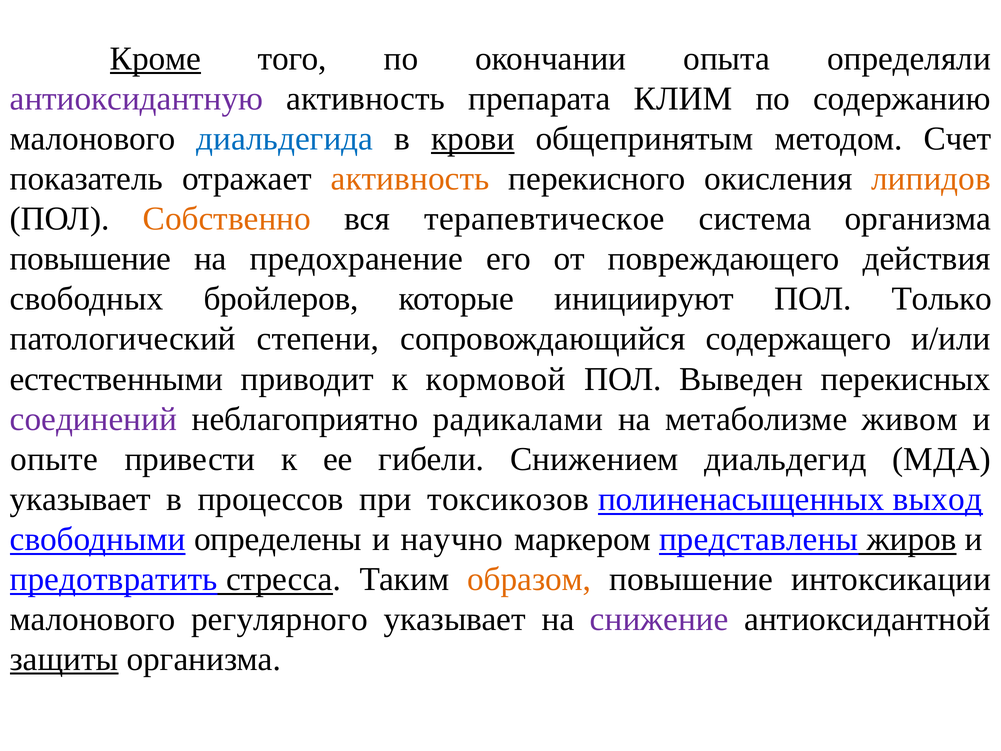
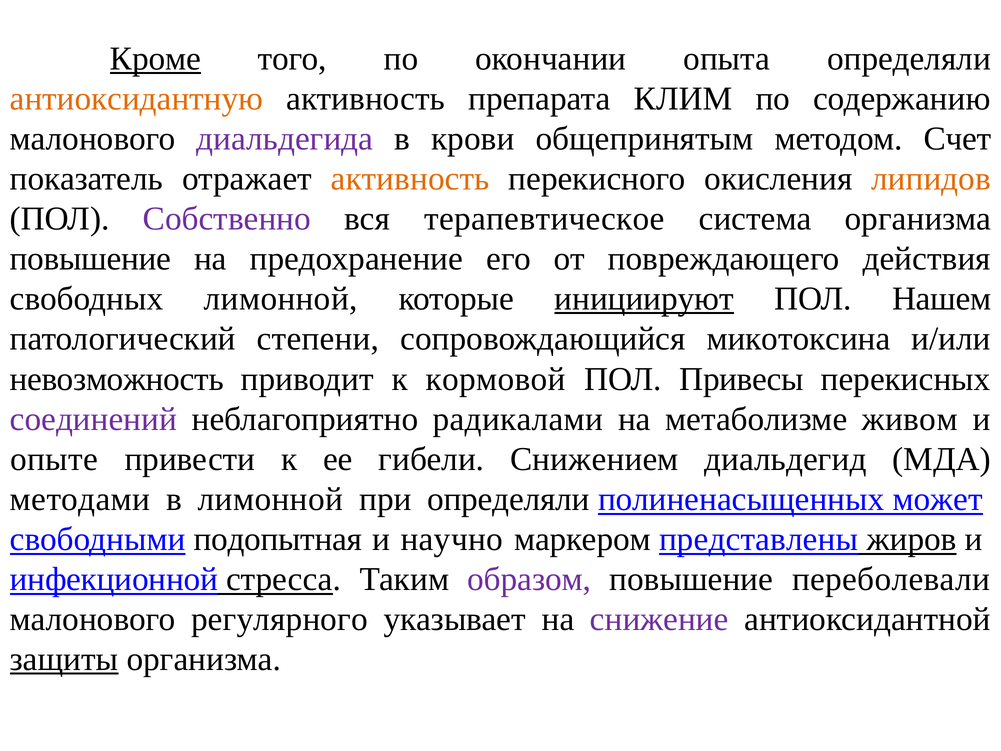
антиоксидантную colour: purple -> orange (137, 99)
диальдегида colour: blue -> purple (285, 139)
крови underline: present -> none (473, 139)
Собственно colour: orange -> purple (227, 219)
свободных бройлеров: бройлеров -> лимонной (281, 299)
инициируют underline: none -> present (644, 299)
Только: Только -> Нашем (942, 299)
содержащего: содержащего -> микотоксина (798, 339)
естественными: естественными -> невозможность (117, 379)
Выведен: Выведен -> Привесы (741, 379)
указывает: указывает -> методами (80, 499)
в процессов: процессов -> лимонной (270, 499)
при токсикозов: токсикозов -> определяли (508, 499)
выход: выход -> может (938, 499)
определены: определены -> подопытная (278, 539)
предотвратить: предотвратить -> инфекционной (114, 579)
образом colour: orange -> purple (529, 579)
интоксикации: интоксикации -> переболевали (891, 579)
